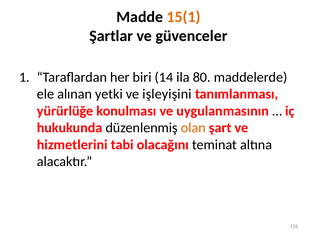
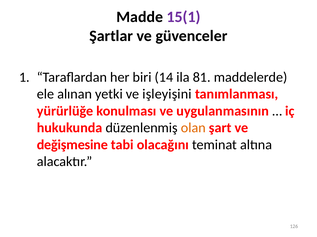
15(1 colour: orange -> purple (184, 17)
80: 80 -> 81 (202, 77)
hizmetlerini: hizmetlerini -> değişmesine (72, 145)
